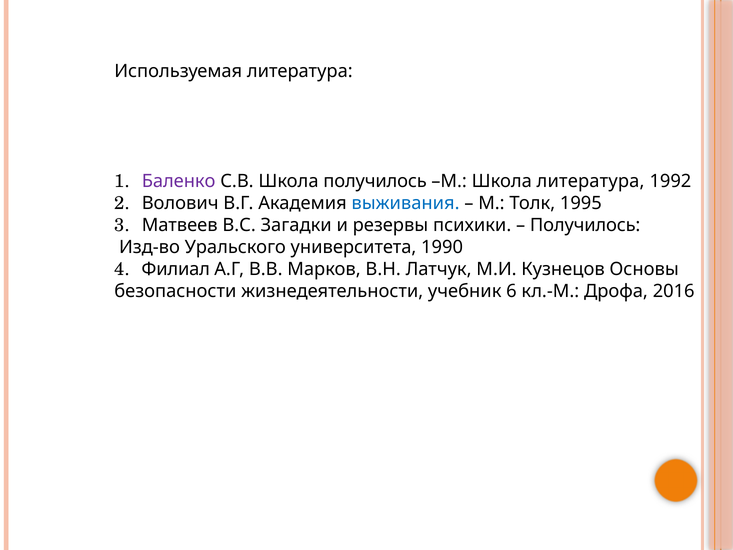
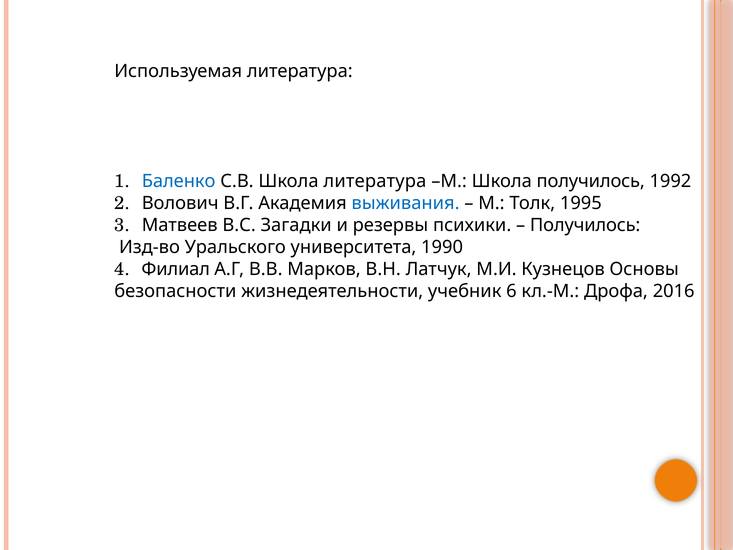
Баленко colour: purple -> blue (179, 181)
Школа получилось: получилось -> литература (375, 181)
Школа литература: литература -> получилось (591, 181)
